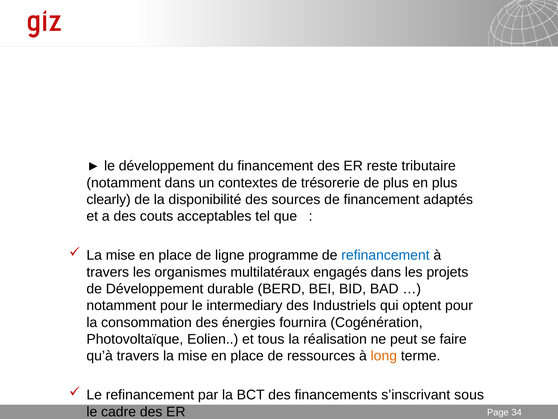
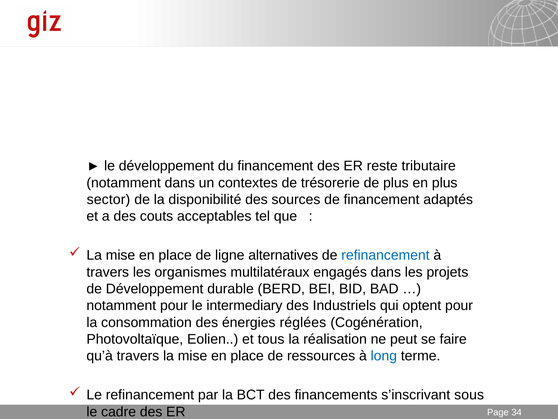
clearly: clearly -> sector (108, 199)
programme: programme -> alternatives (283, 255)
fournira: fournira -> réglées (303, 322)
long colour: orange -> blue (384, 356)
